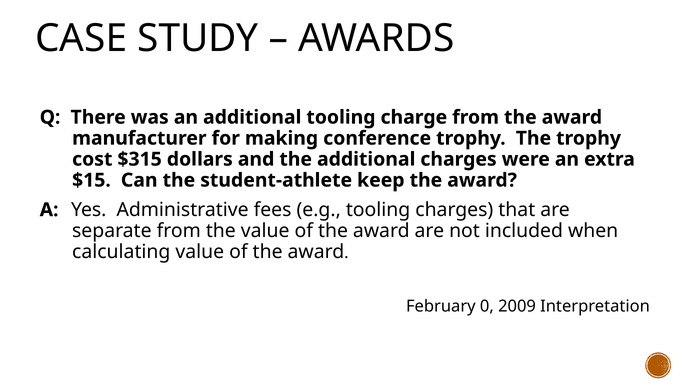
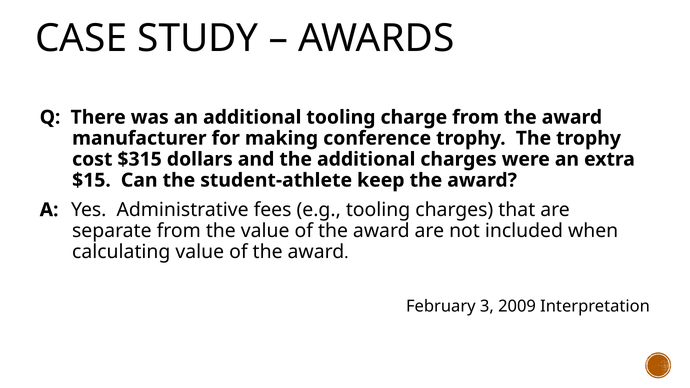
0: 0 -> 3 (487, 306)
